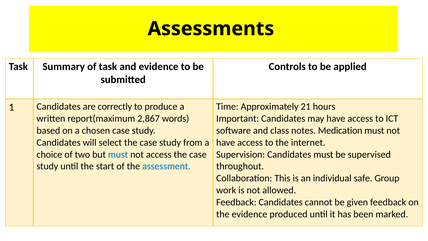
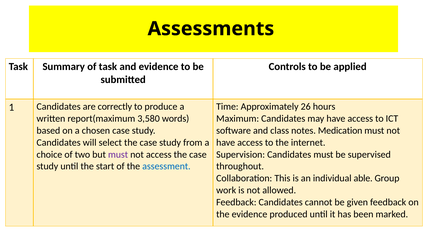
21: 21 -> 26 (306, 107)
2,867: 2,867 -> 3,580 (149, 119)
Important: Important -> Maximum (238, 119)
must colour: blue -> purple (118, 154)
safe: safe -> able (363, 178)
